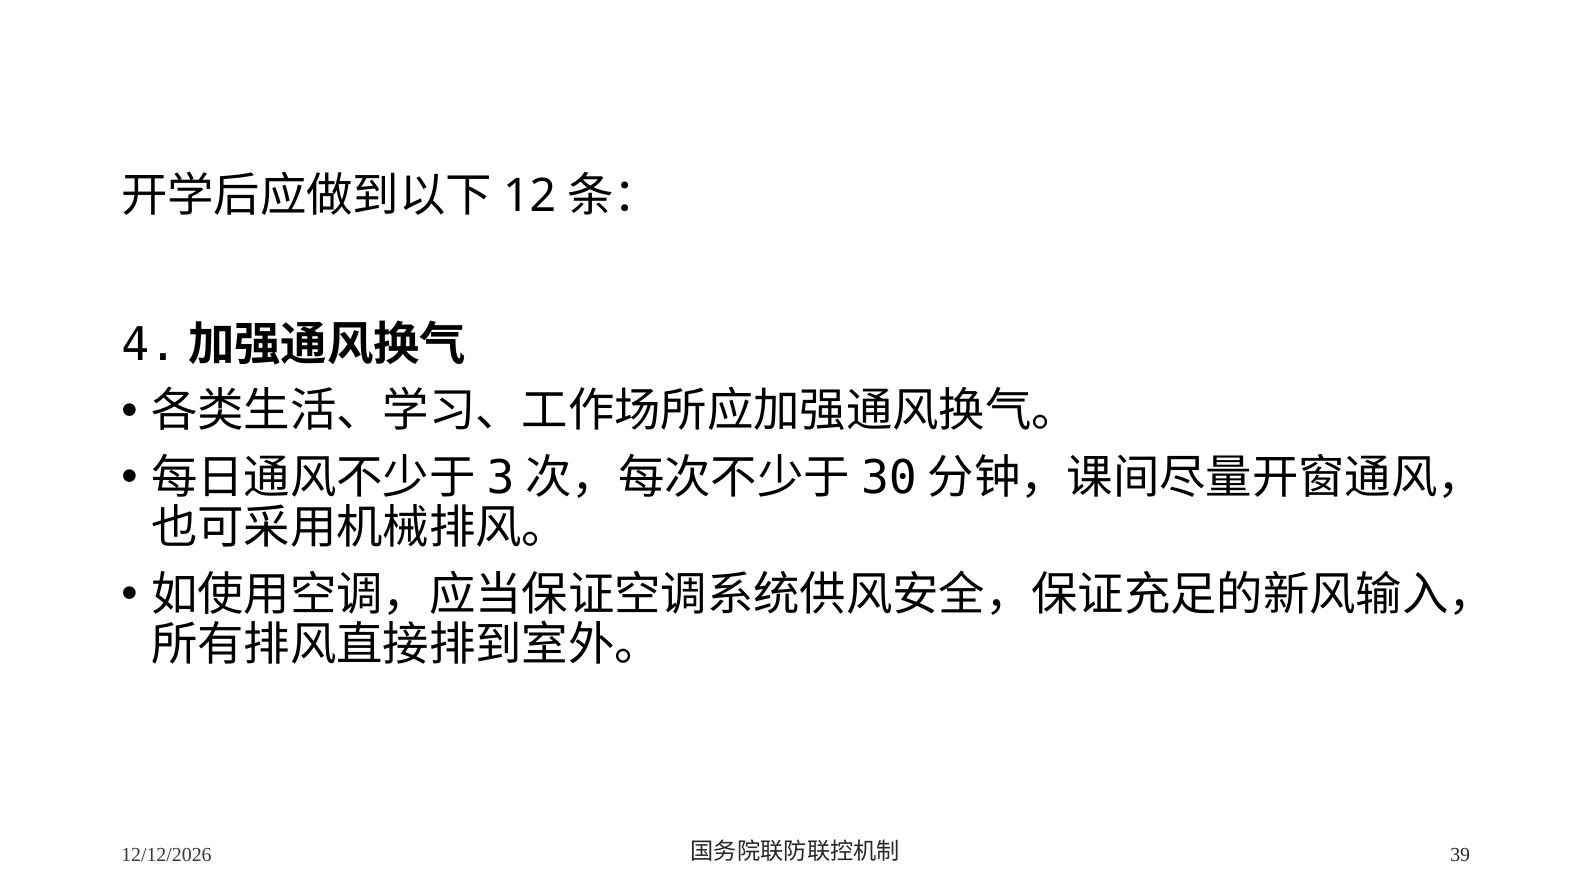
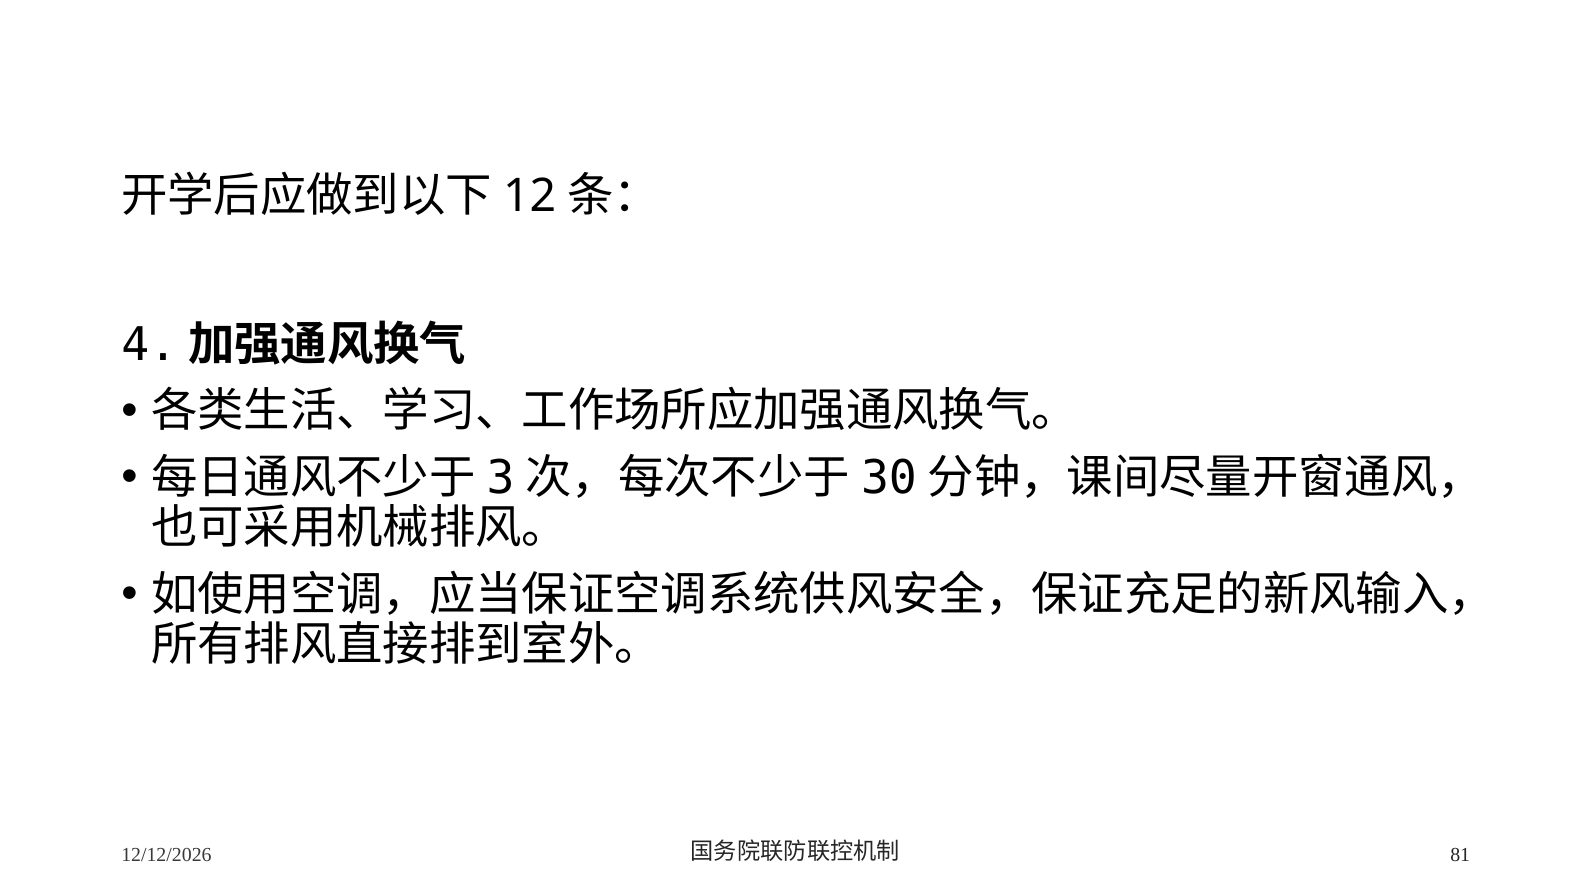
39: 39 -> 81 (1460, 855)
